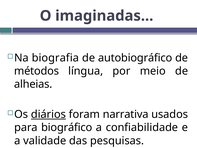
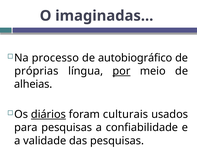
biografia: biografia -> processo (55, 58)
métodos: métodos -> próprias (36, 71)
por underline: none -> present (121, 71)
narrativa: narrativa -> culturais (126, 114)
para biográfico: biográfico -> pesquisas (67, 127)
